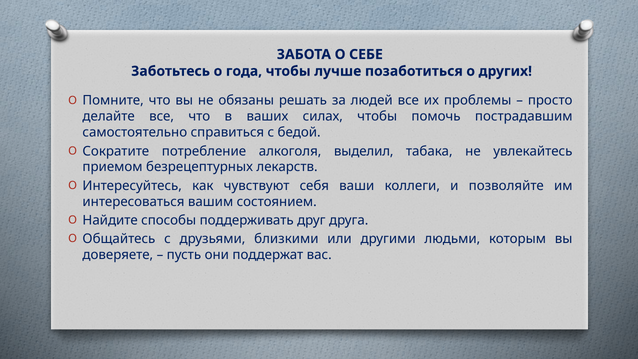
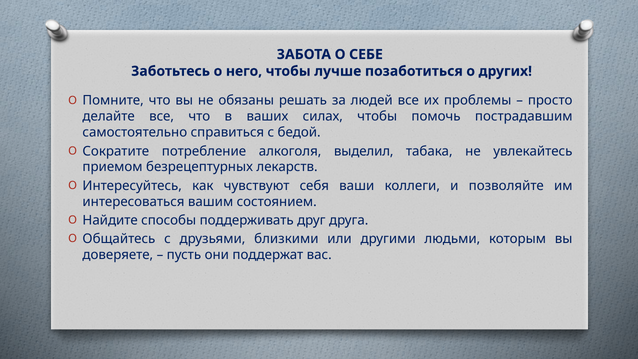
года: года -> него (244, 71)
